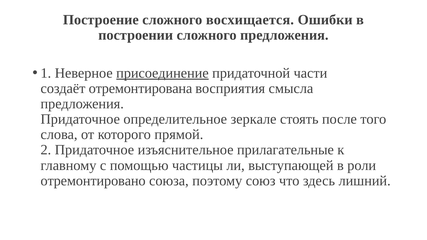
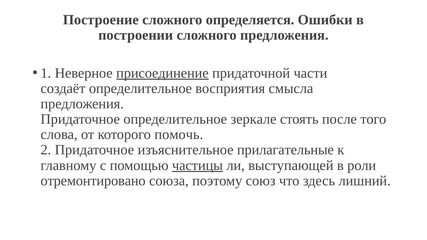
восхищается: восхищается -> определяется (250, 20)
создаёт отремонтирована: отремонтирована -> определительное (140, 89)
прямой: прямой -> помочь (179, 135)
частицы underline: none -> present (197, 165)
